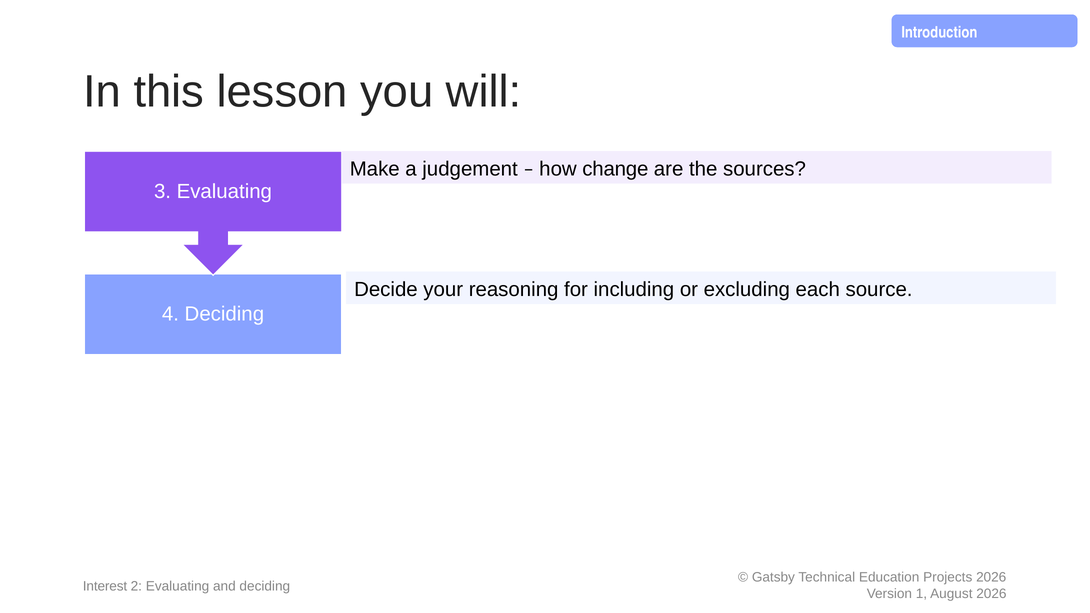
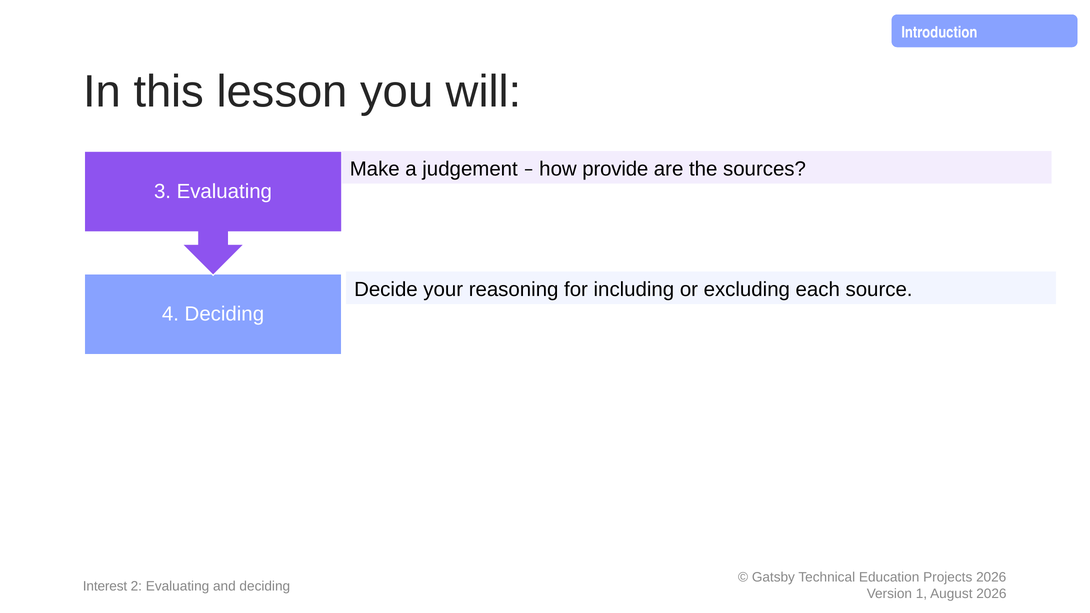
change: change -> provide (615, 169)
